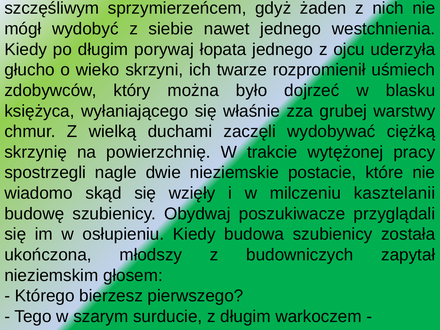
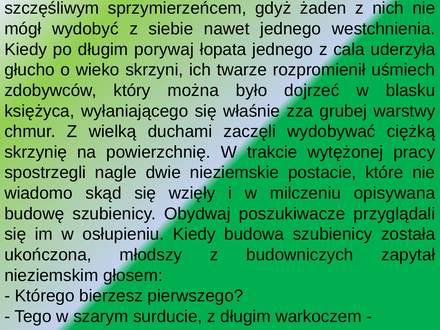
ojcu: ojcu -> cala (349, 49)
kasztelanii: kasztelanii -> opisywana (394, 193)
